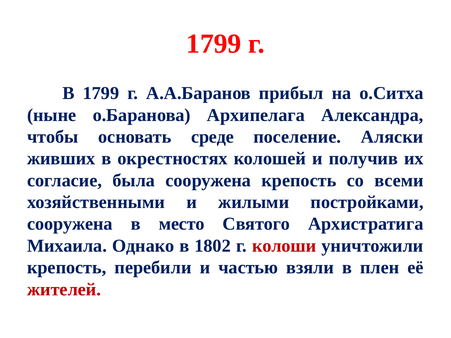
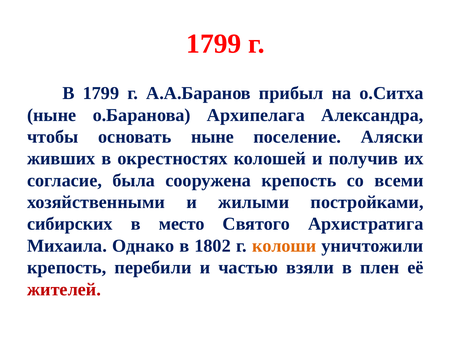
основать среде: среде -> ныне (213, 137)
сооружена: сооружена -> сибирских (70, 224)
колоши colour: red -> orange (284, 246)
